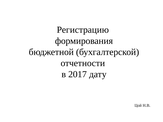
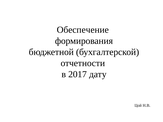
Регистрацию: Регистрацию -> Обеспечение (83, 30)
